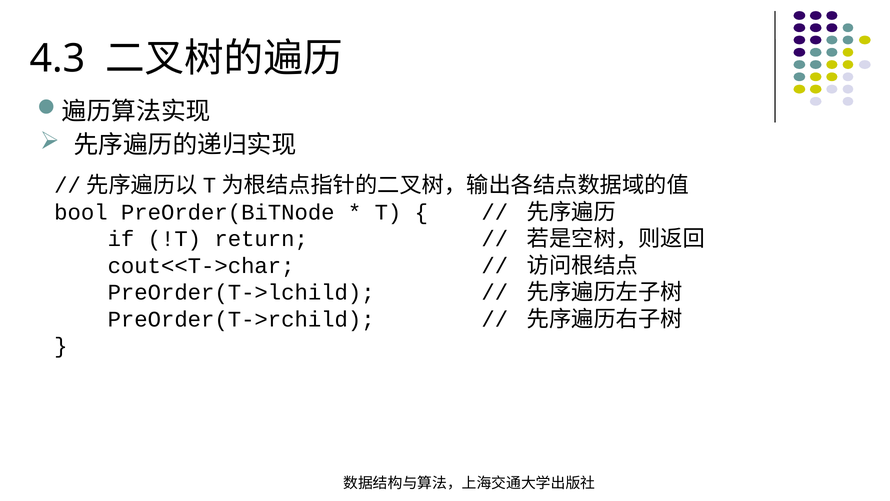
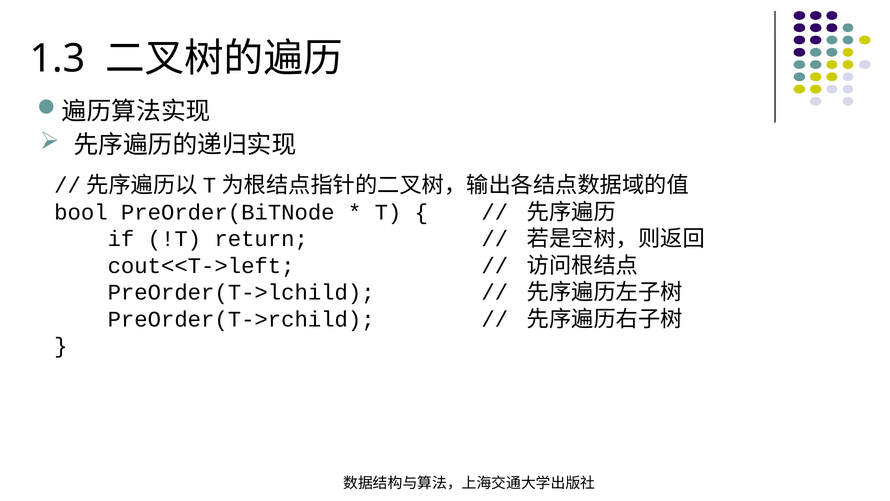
4.3: 4.3 -> 1.3 (58, 59)
cout<<T->char: cout<<T->char -> cout<<T->left (201, 266)
